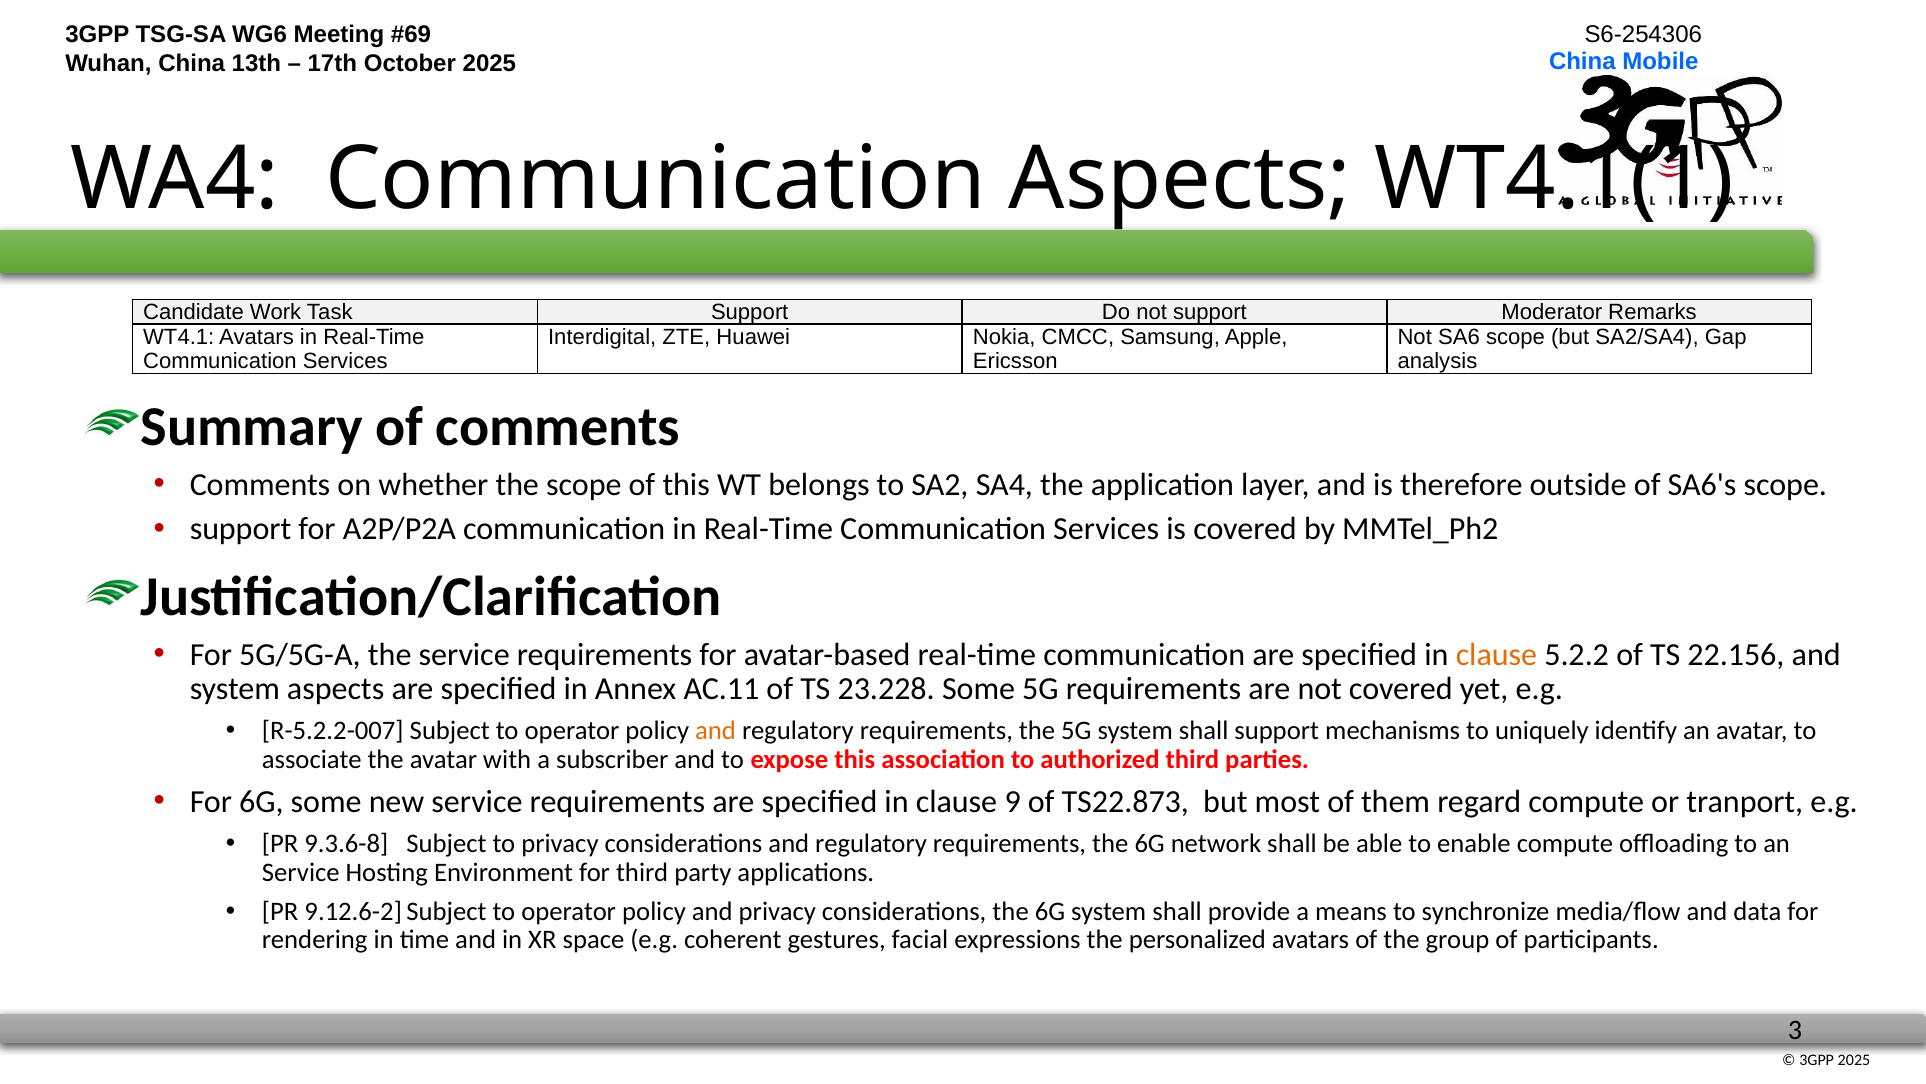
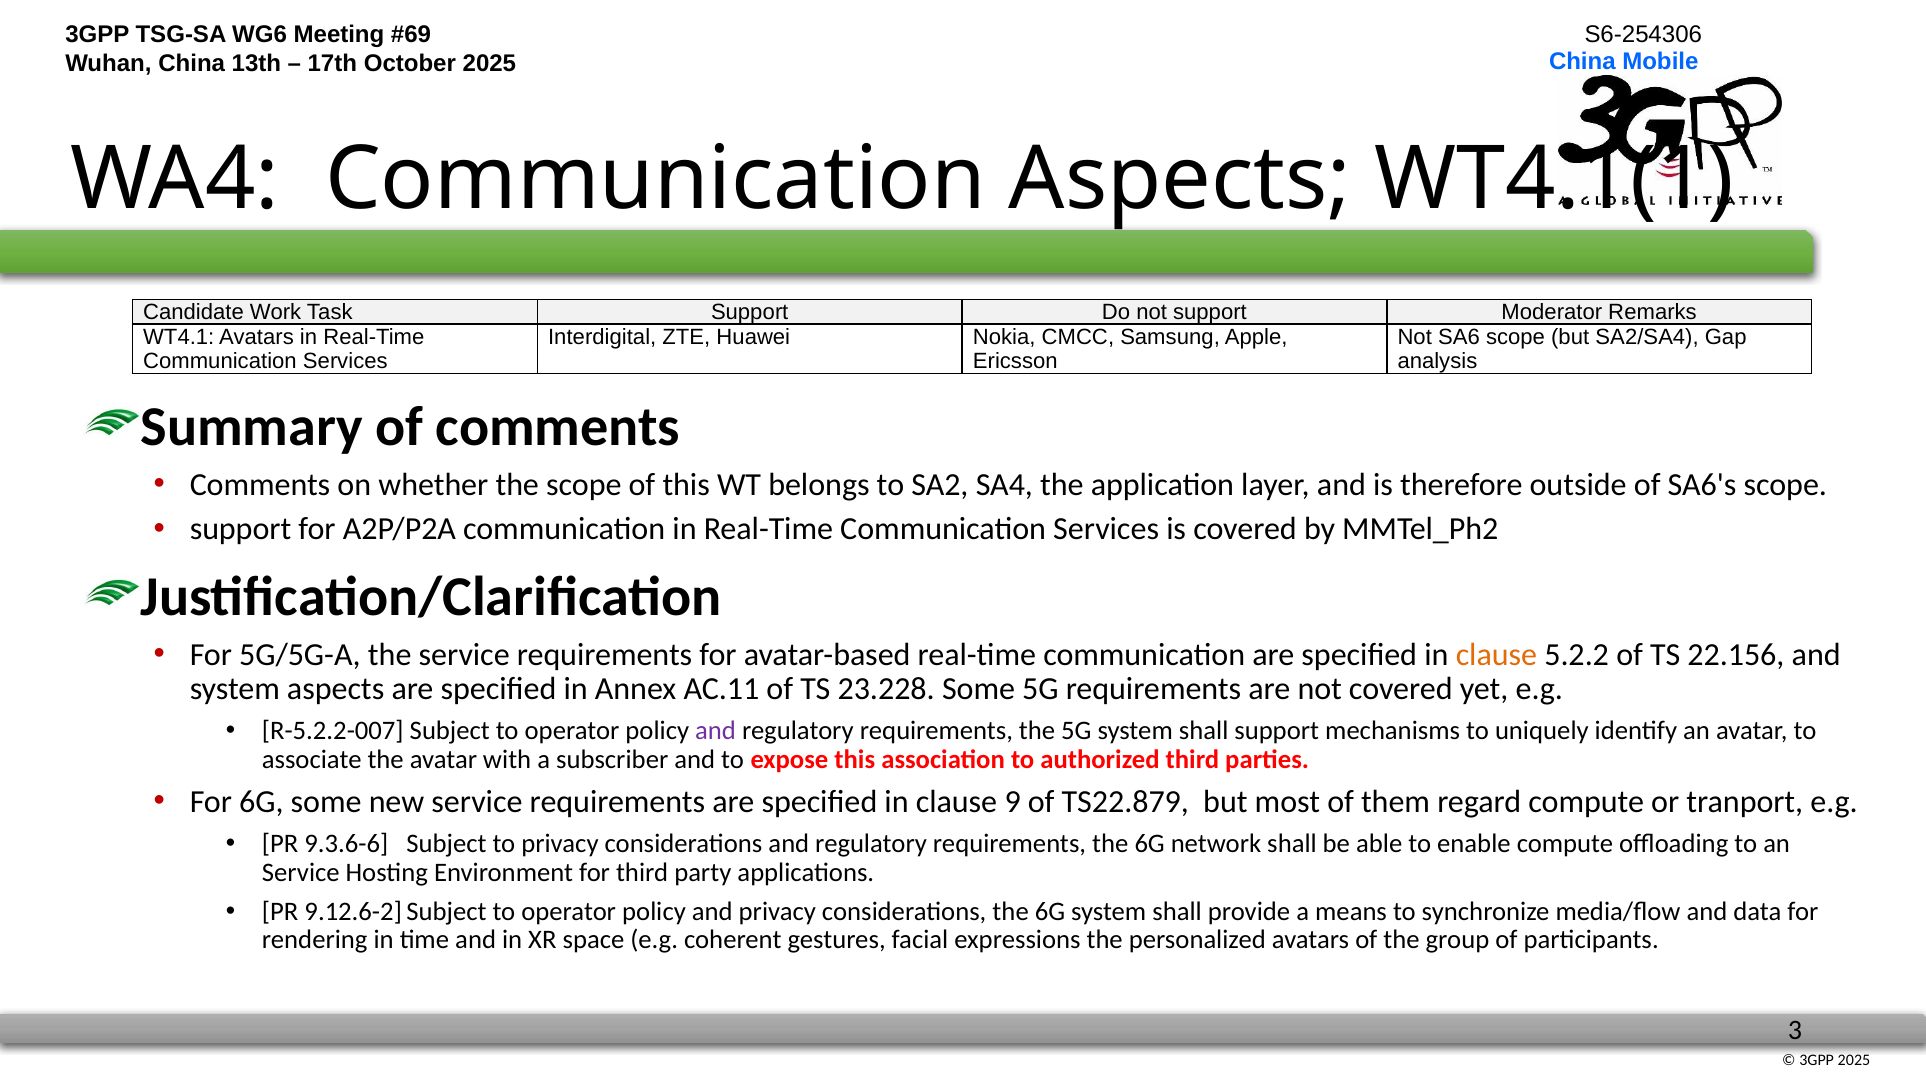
and colour: orange -> purple (716, 731)
TS22.873: TS22.873 -> TS22.879 (1125, 801)
9.3.6-8: 9.3.6-8 -> 9.3.6-6 (346, 843)
